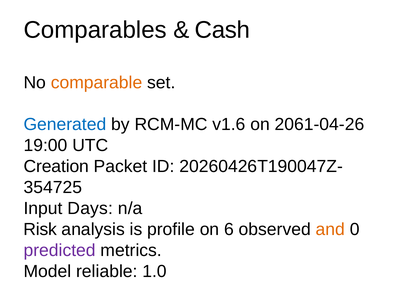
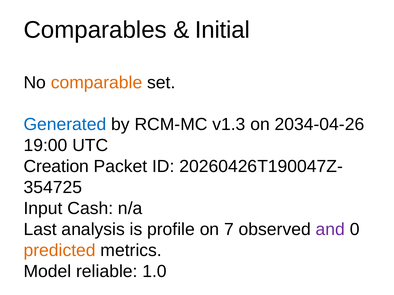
Cash: Cash -> Initial (222, 30)
v1.6: v1.6 -> v1.3 (229, 125)
2061-04-26: 2061-04-26 -> 2034-04-26 (319, 125)
Days: Days -> Cash (90, 209)
Risk: Risk -> Last (40, 230)
6: 6 -> 7 (229, 230)
and colour: orange -> purple (330, 230)
predicted colour: purple -> orange (60, 251)
